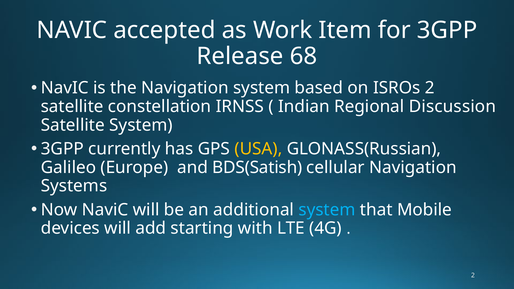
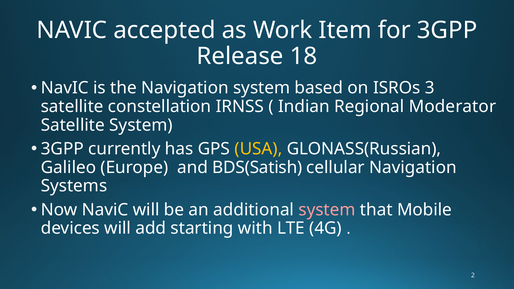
68: 68 -> 18 (304, 56)
ISROs 2: 2 -> 3 (430, 88)
Discussion: Discussion -> Moderator (452, 107)
system colour: light blue -> pink (327, 210)
